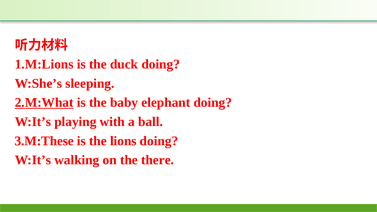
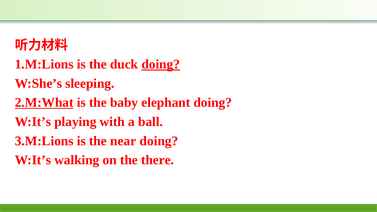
doing underline: none -> present (161, 64)
3.M:These: 3.M:These -> 3.M:Lions (44, 141)
lions: lions -> near (123, 141)
